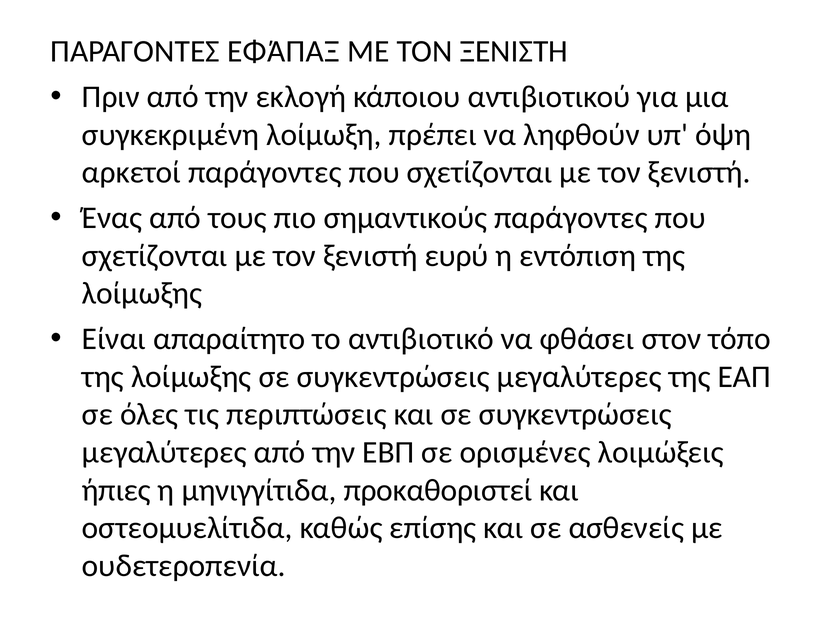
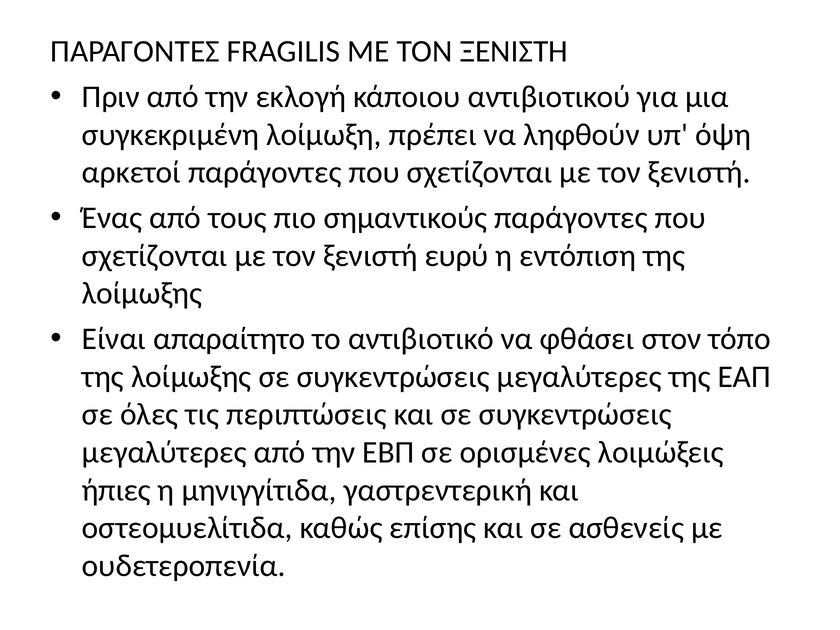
ΕΦΆΠΑΞ: ΕΦΆΠΑΞ -> FRAGILIS (284, 52)
προκαθοριστεί: προκαθοριστεί -> γαστρεντερική (438, 490)
